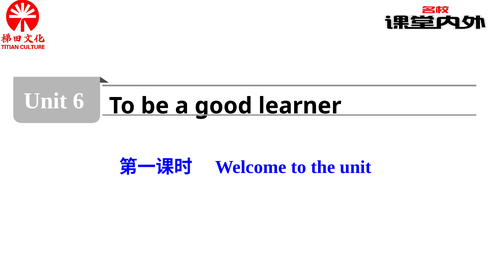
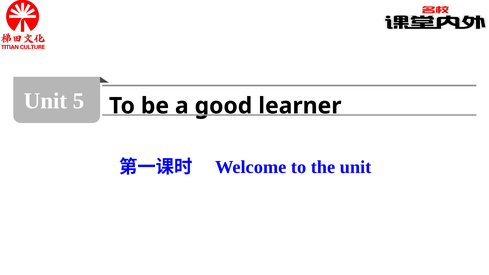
6: 6 -> 5 (79, 101)
